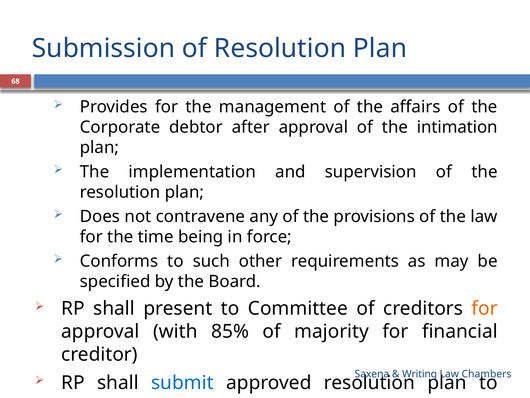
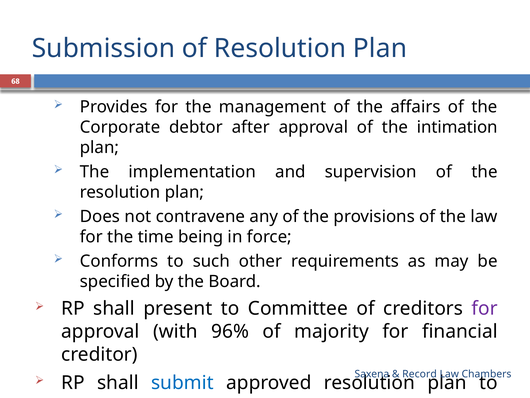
for colour: orange -> purple (485, 308)
85%: 85% -> 96% (230, 331)
Writing: Writing -> Record (419, 373)
